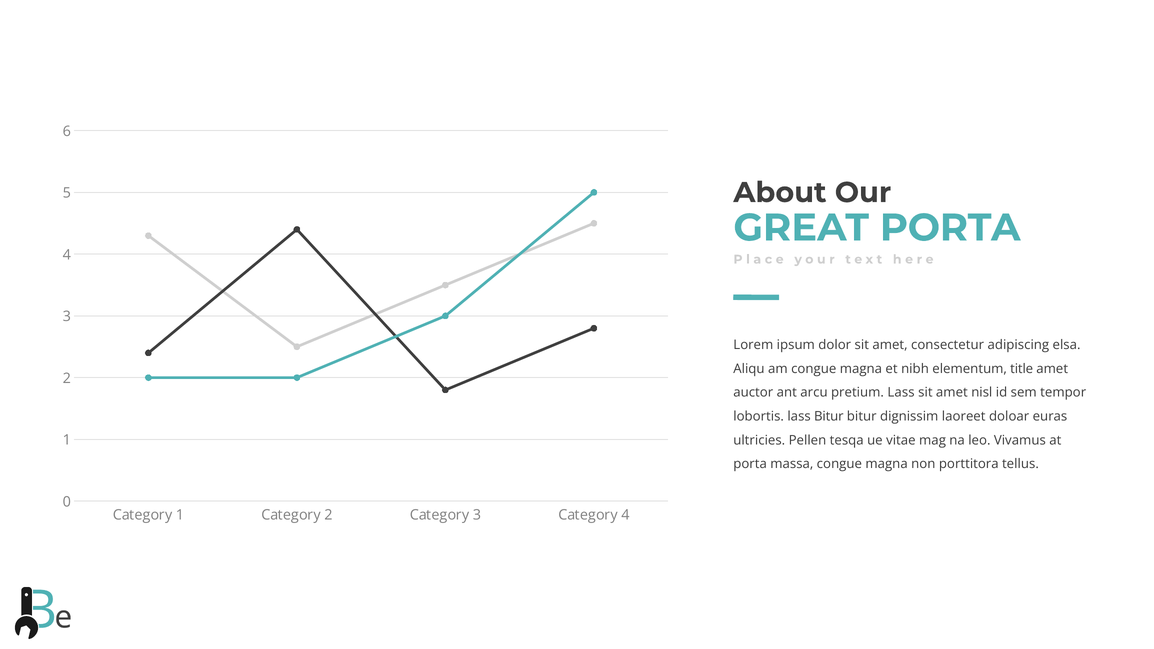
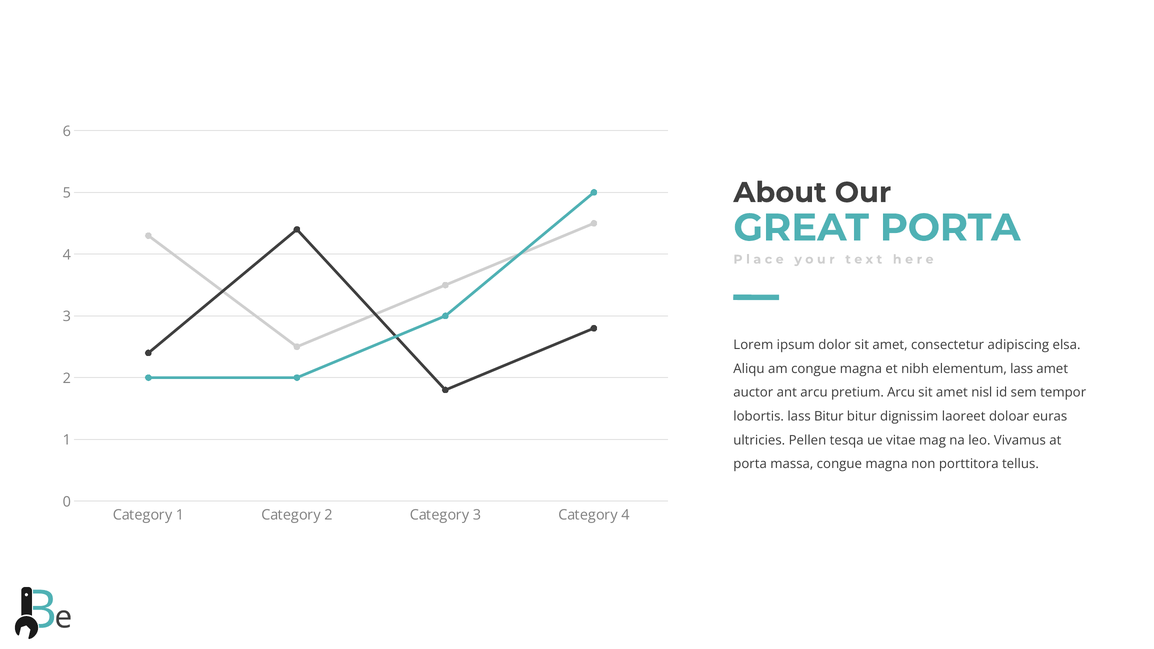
elementum title: title -> lass (1022, 369)
pretium Lass: Lass -> Arcu (901, 393)
